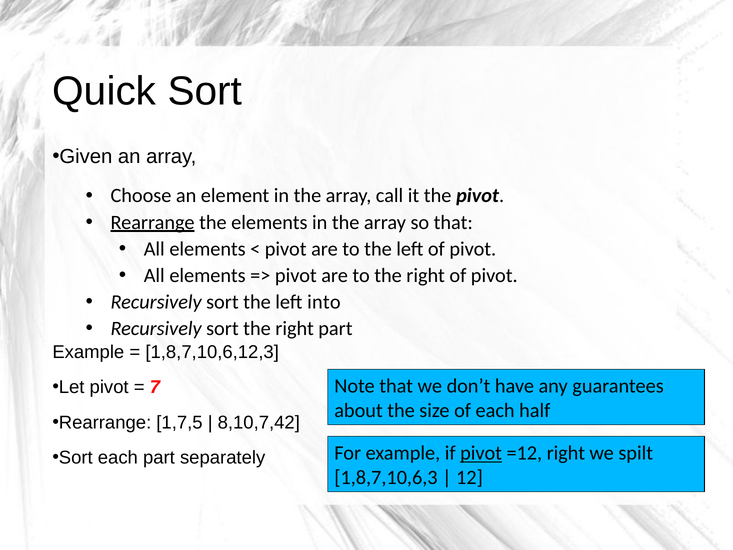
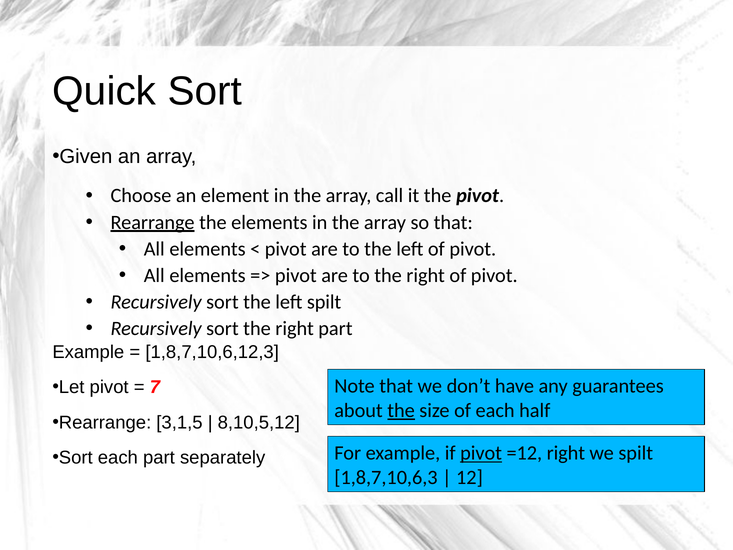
left into: into -> spilt (324, 302)
the underline: none -> present (401, 410)
1,7,5: 1,7,5 -> 3,1,5 (179, 422)
8,10,7,42: 8,10,7,42 -> 8,10,5,12 (259, 422)
